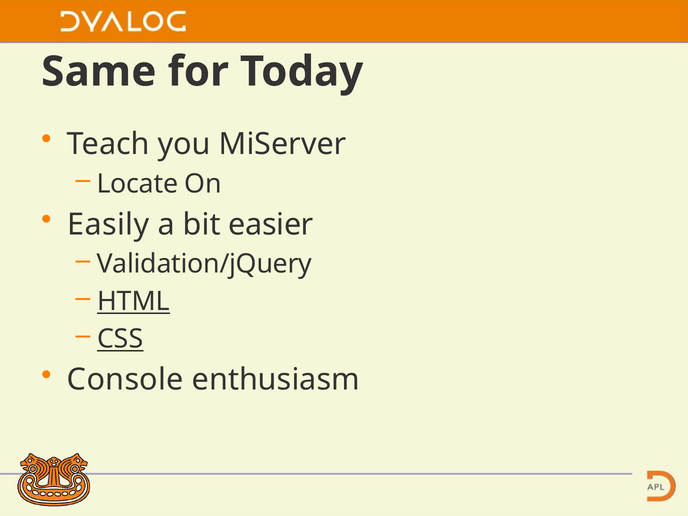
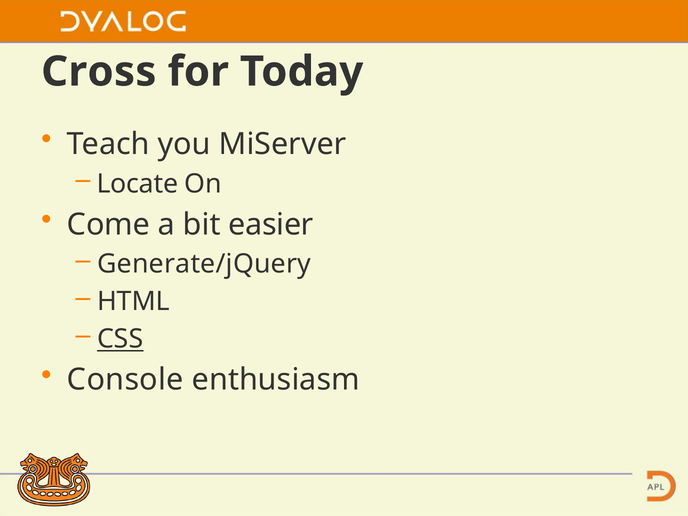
Same: Same -> Cross (99, 72)
Easily: Easily -> Come (109, 225)
Validation/jQuery: Validation/jQuery -> Generate/jQuery (204, 264)
HTML underline: present -> none (134, 302)
